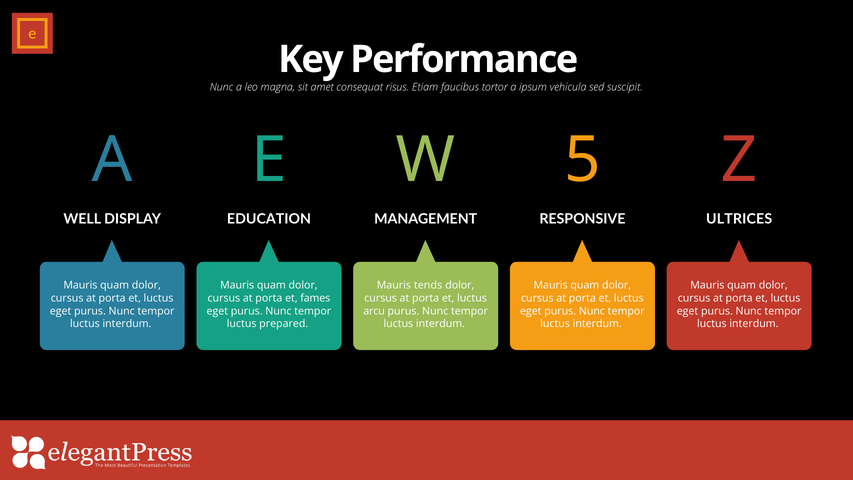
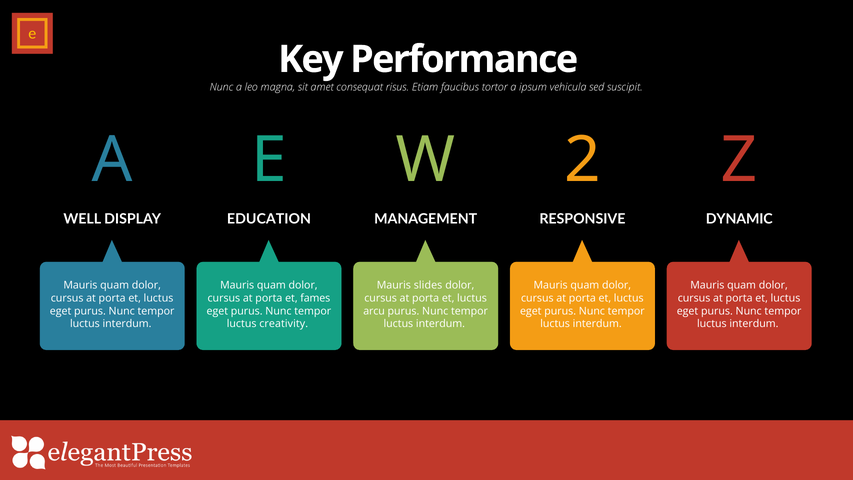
5: 5 -> 2 (582, 160)
ULTRICES: ULTRICES -> DYNAMIC (739, 219)
tends: tends -> slides (428, 285)
prepared: prepared -> creativity (284, 324)
